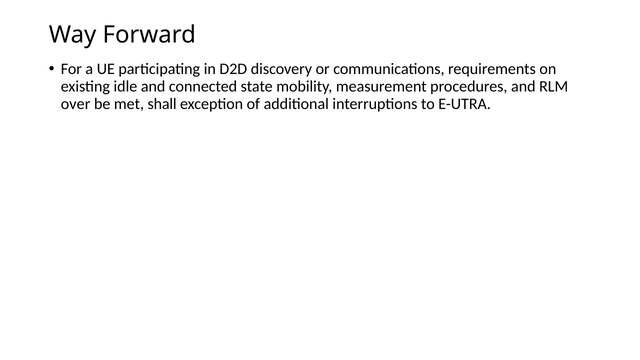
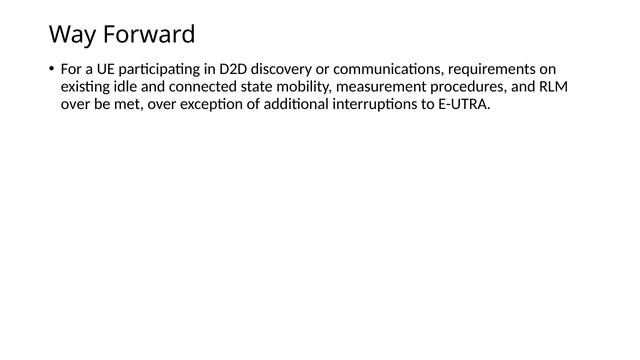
met shall: shall -> over (162, 104)
